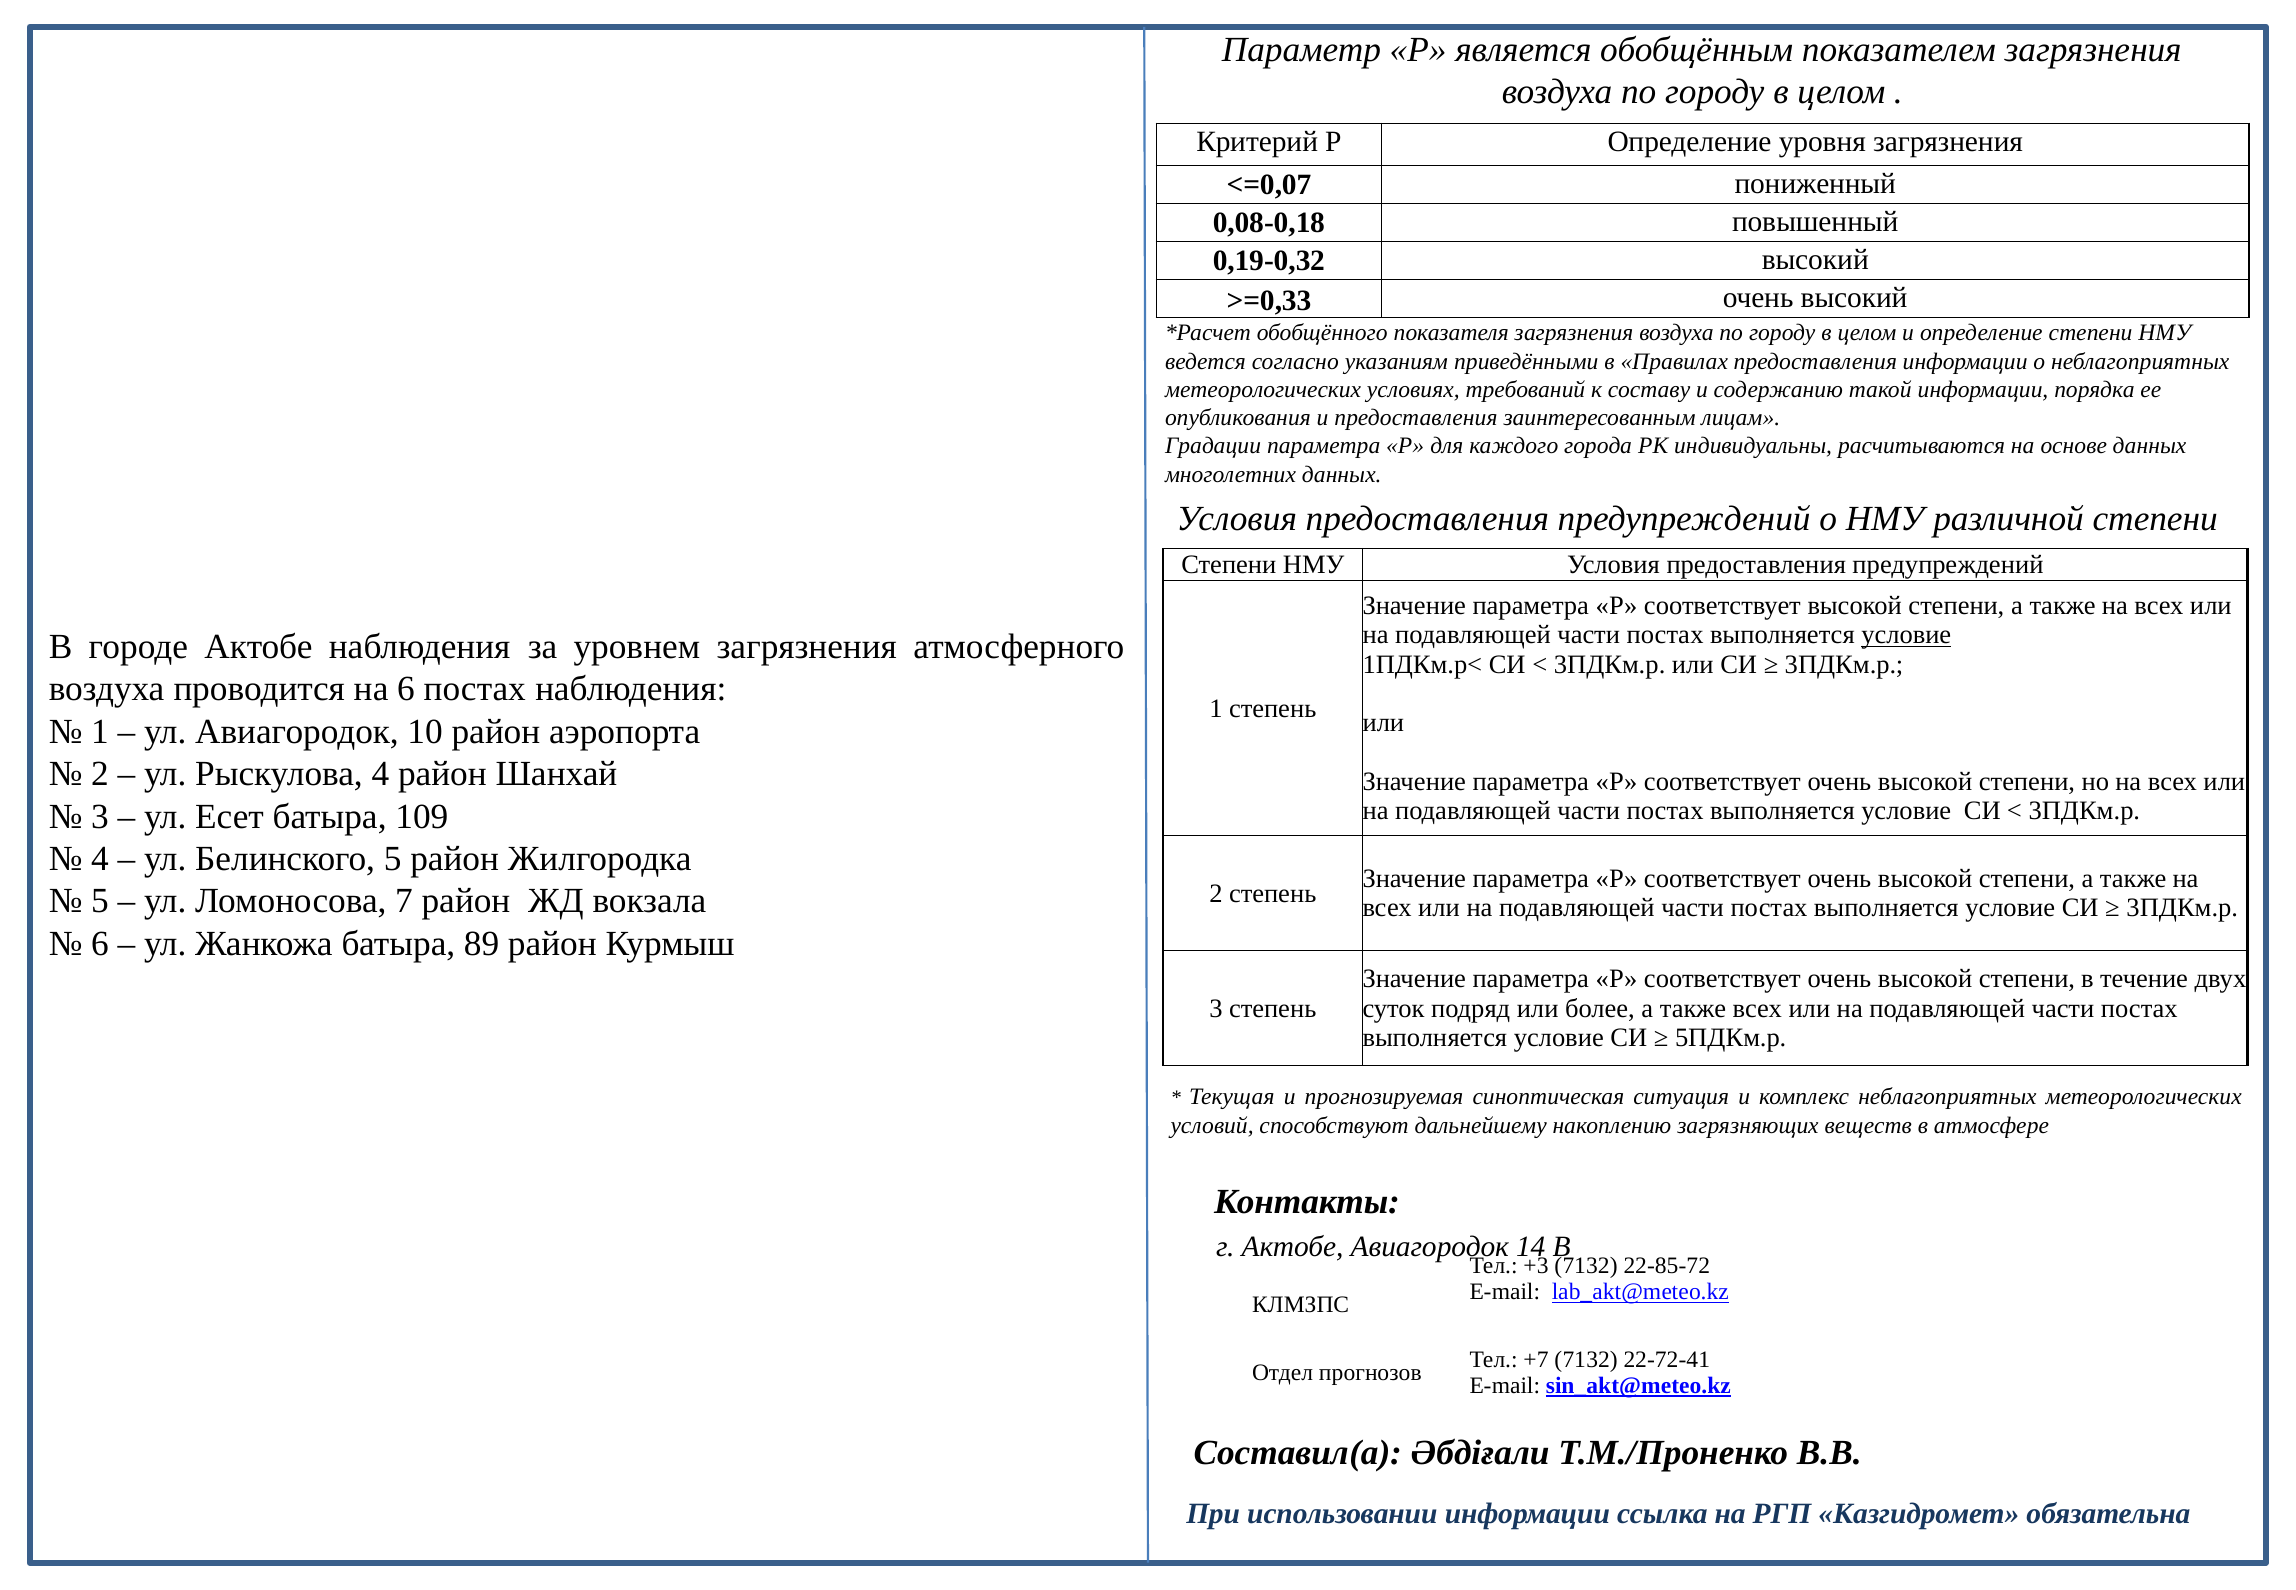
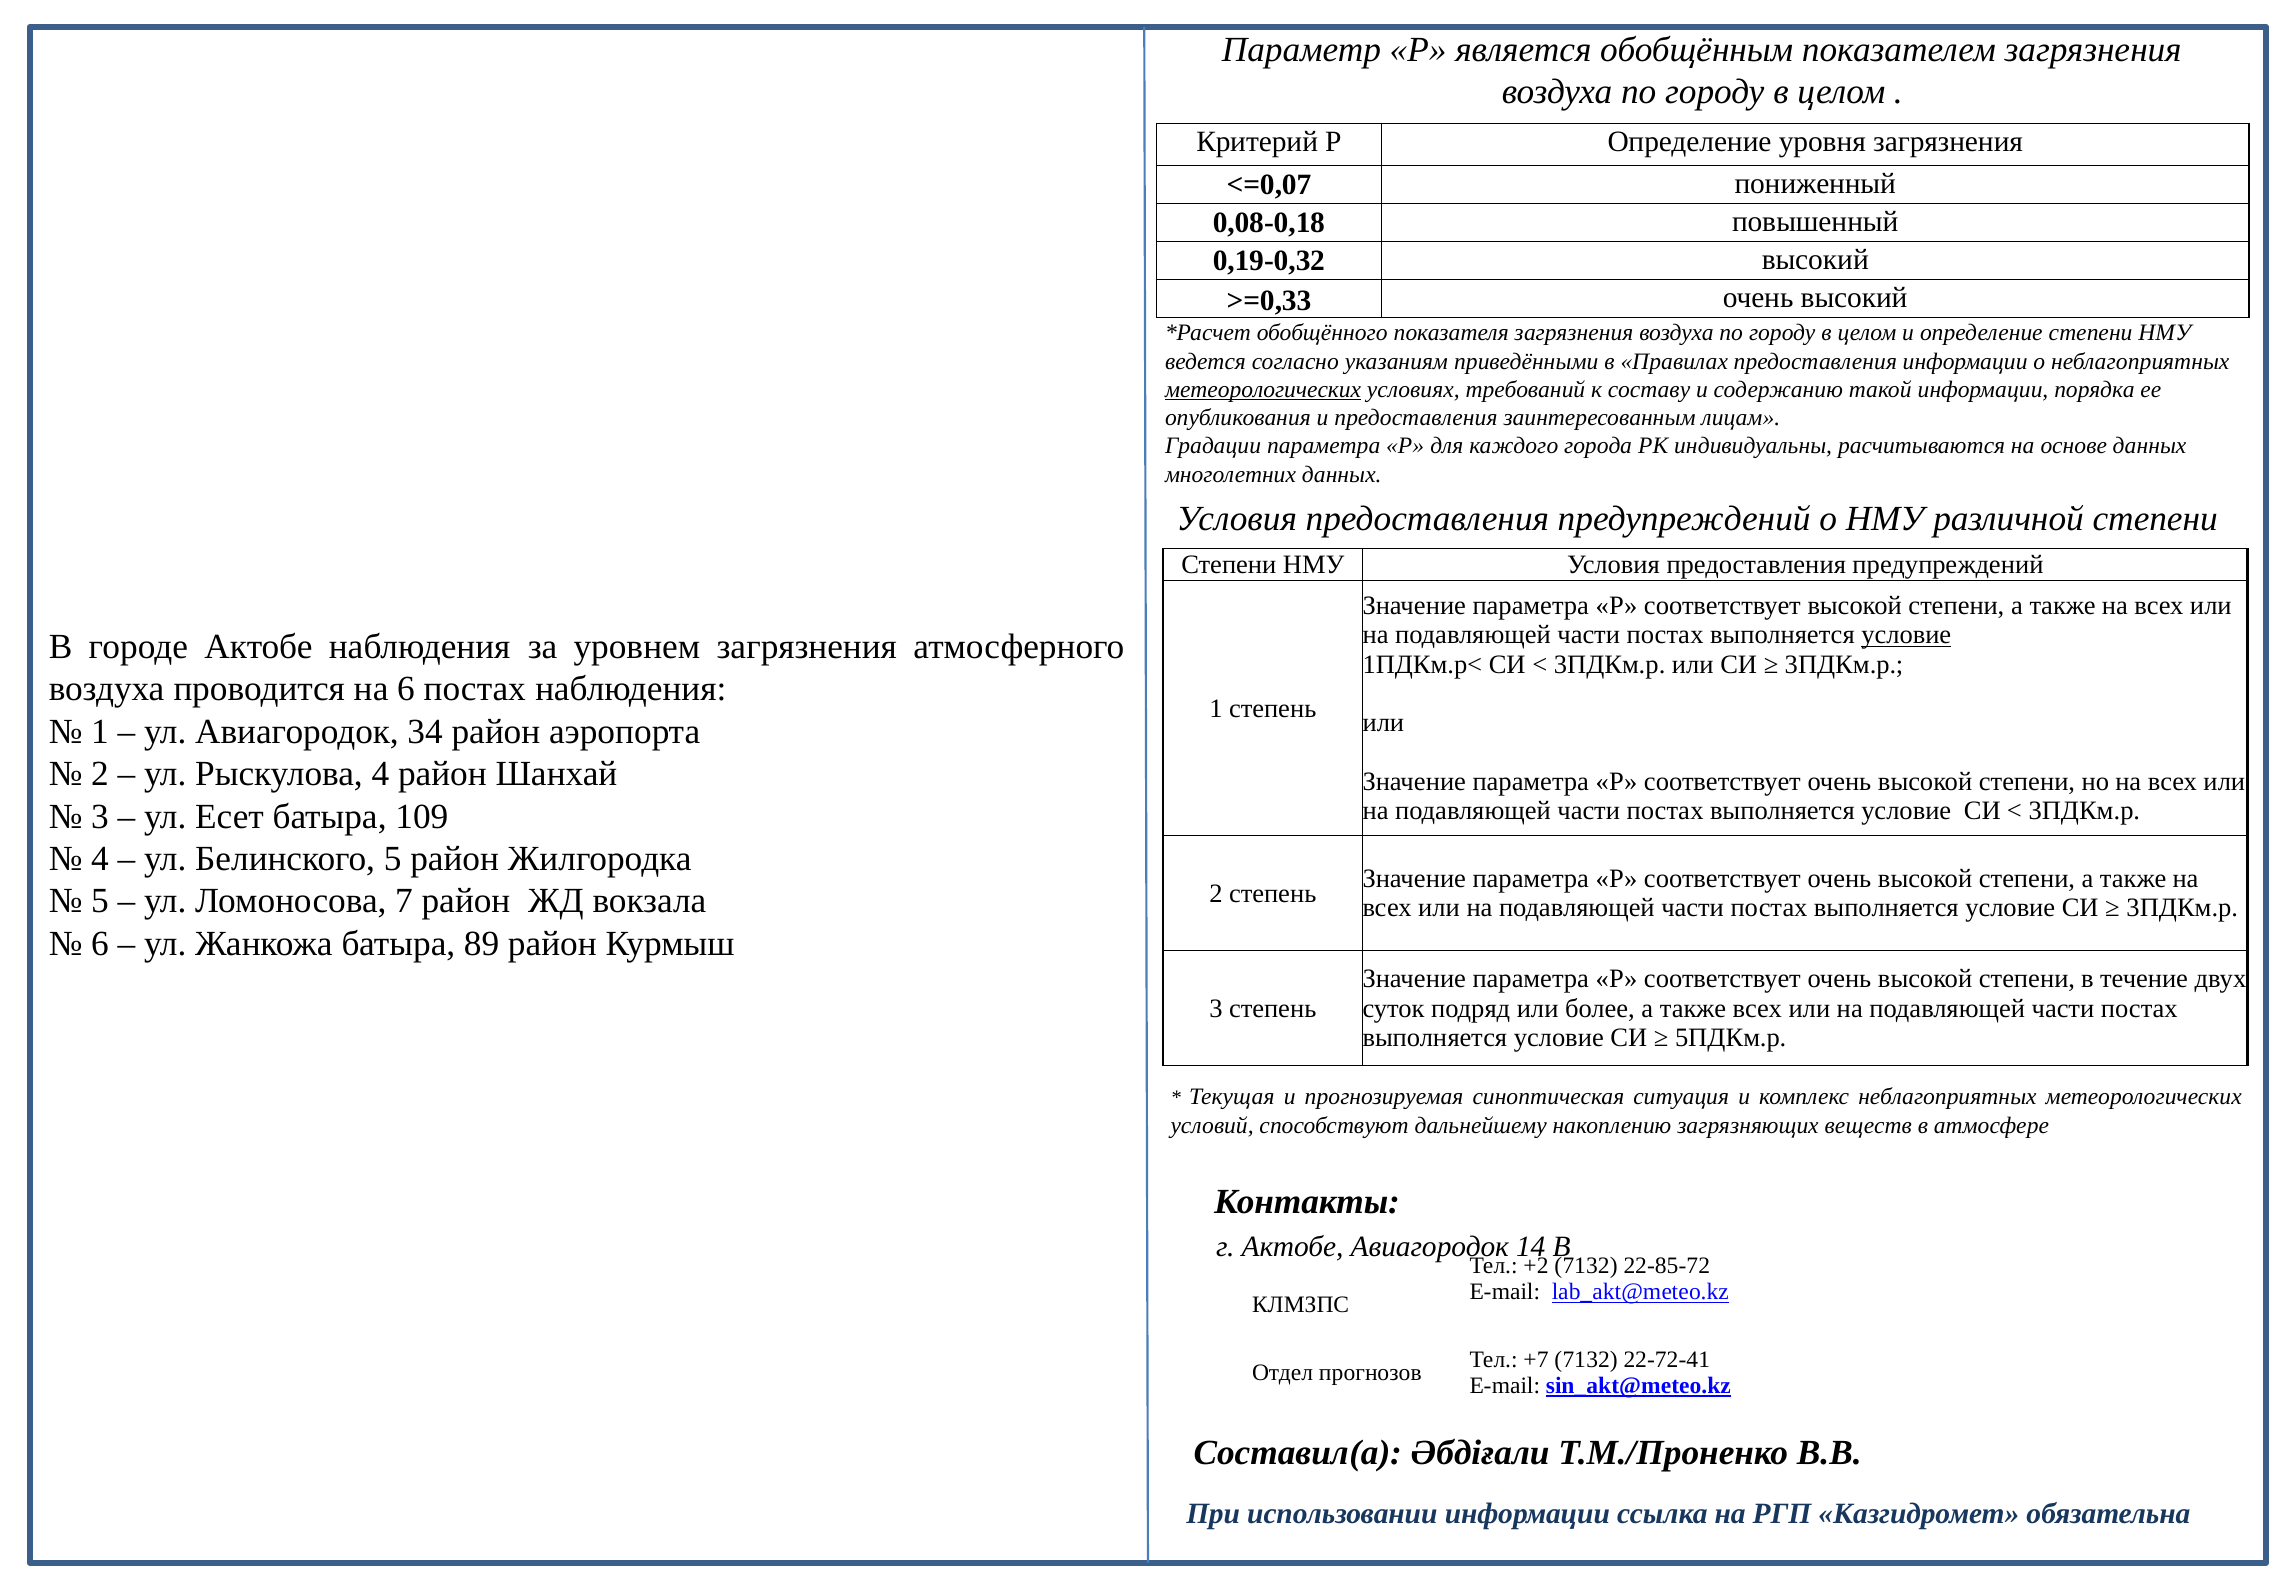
метеорологических underline: none -> present (1263, 389)
10: 10 -> 34 (425, 731)
+3: +3 -> +2 (1536, 1265)
